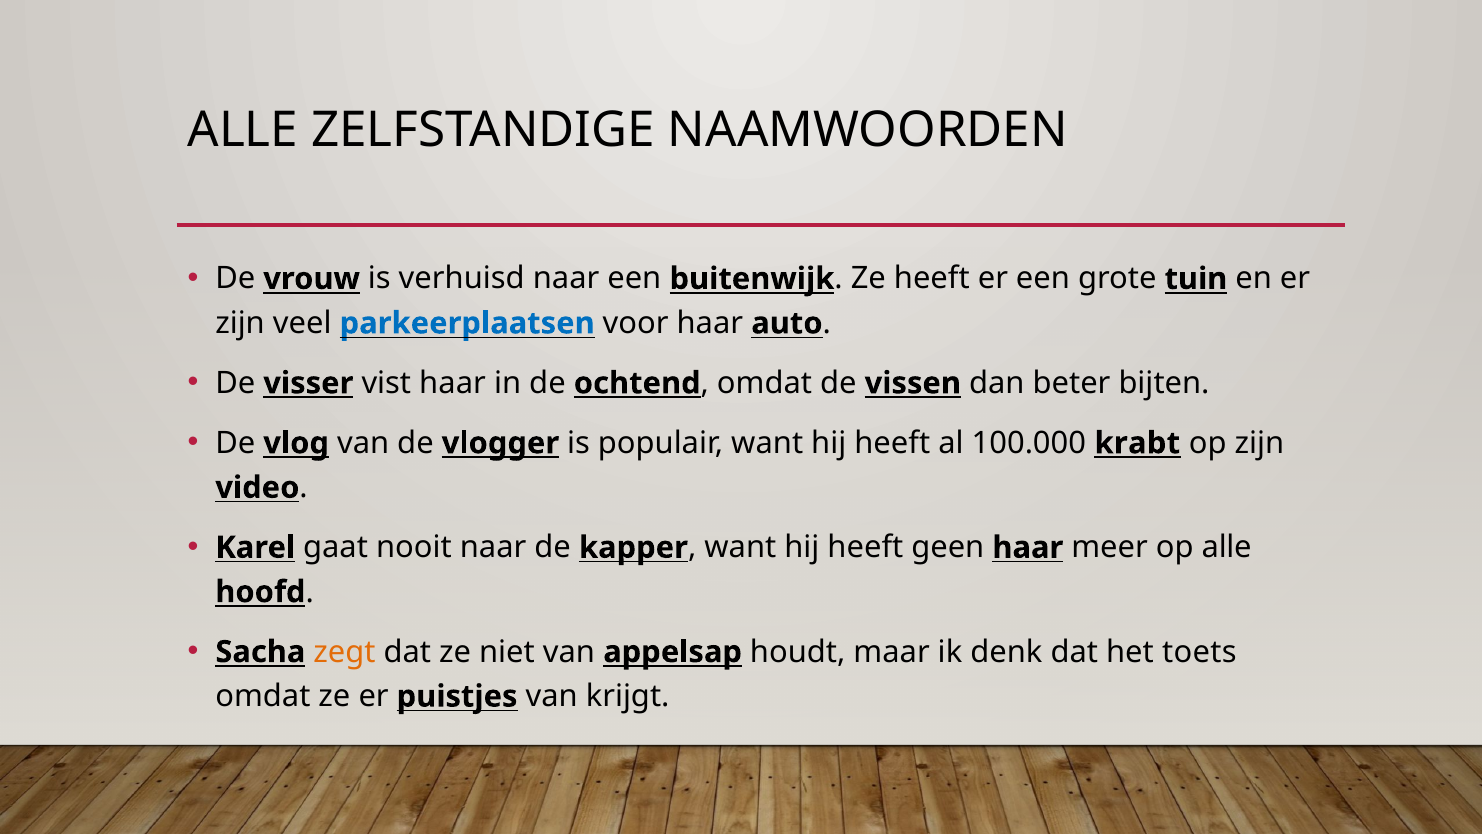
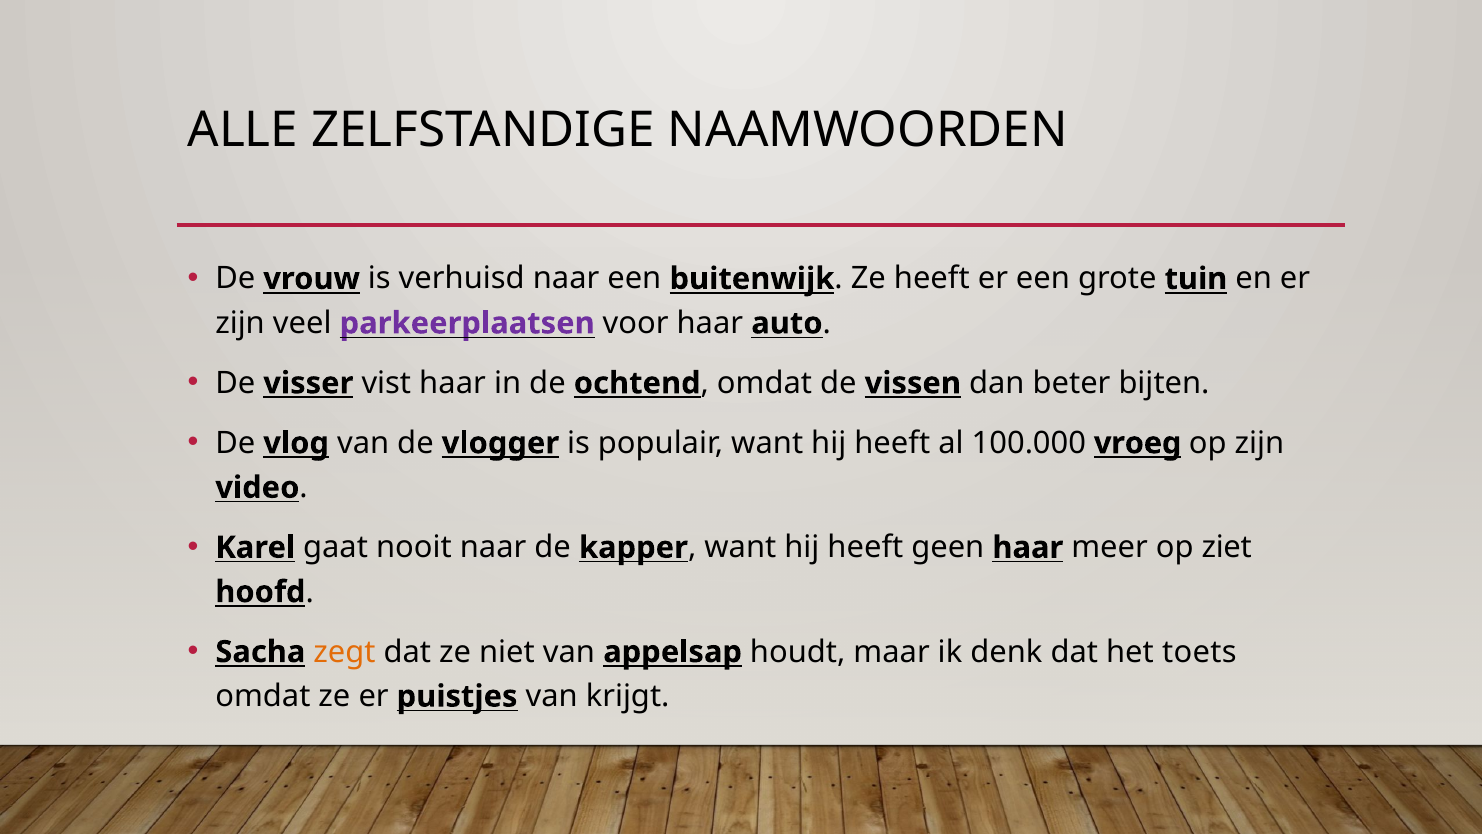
parkeerplaatsen colour: blue -> purple (467, 323)
krabt: krabt -> vroeg (1138, 443)
op alle: alle -> ziet (1227, 547)
